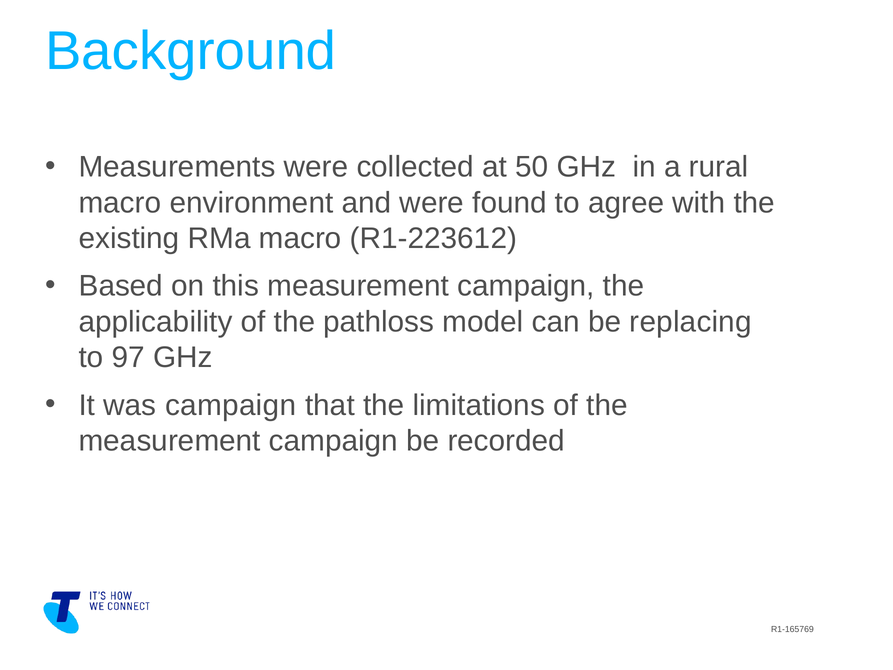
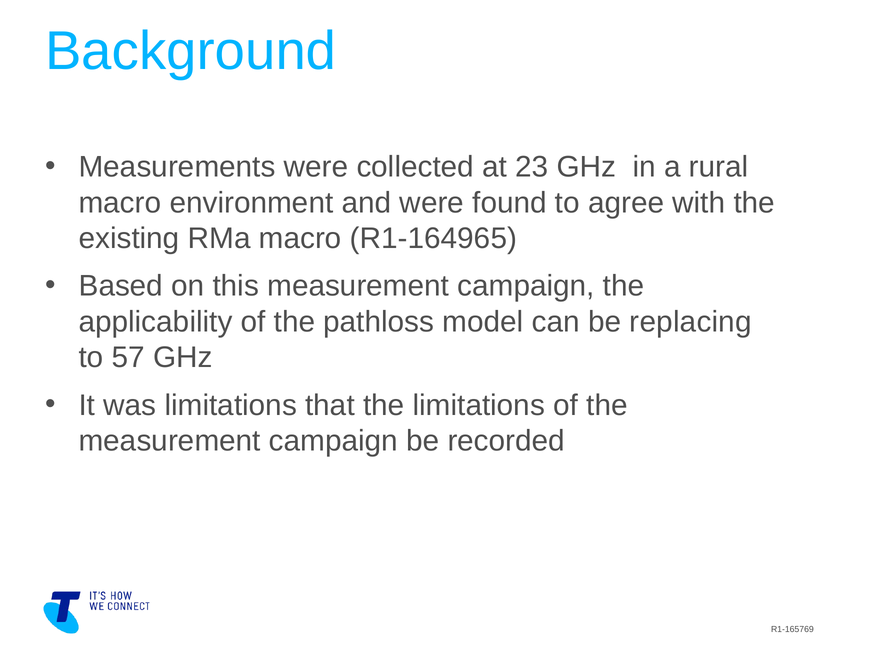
50: 50 -> 23 (532, 167)
R1-223612: R1-223612 -> R1-164965 (433, 238)
97: 97 -> 57 (128, 357)
was campaign: campaign -> limitations (231, 405)
